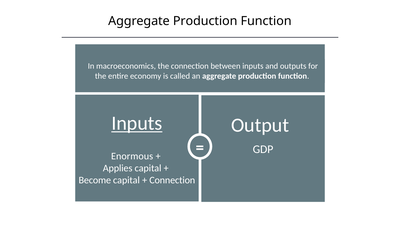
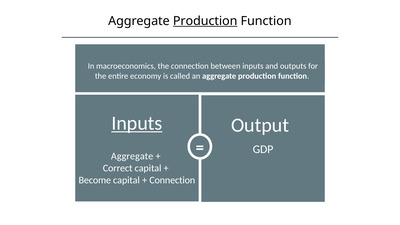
Production underline: none -> present (205, 21)
Enormous: Enormous -> Aggregate (132, 156)
Applies: Applies -> Correct (118, 168)
